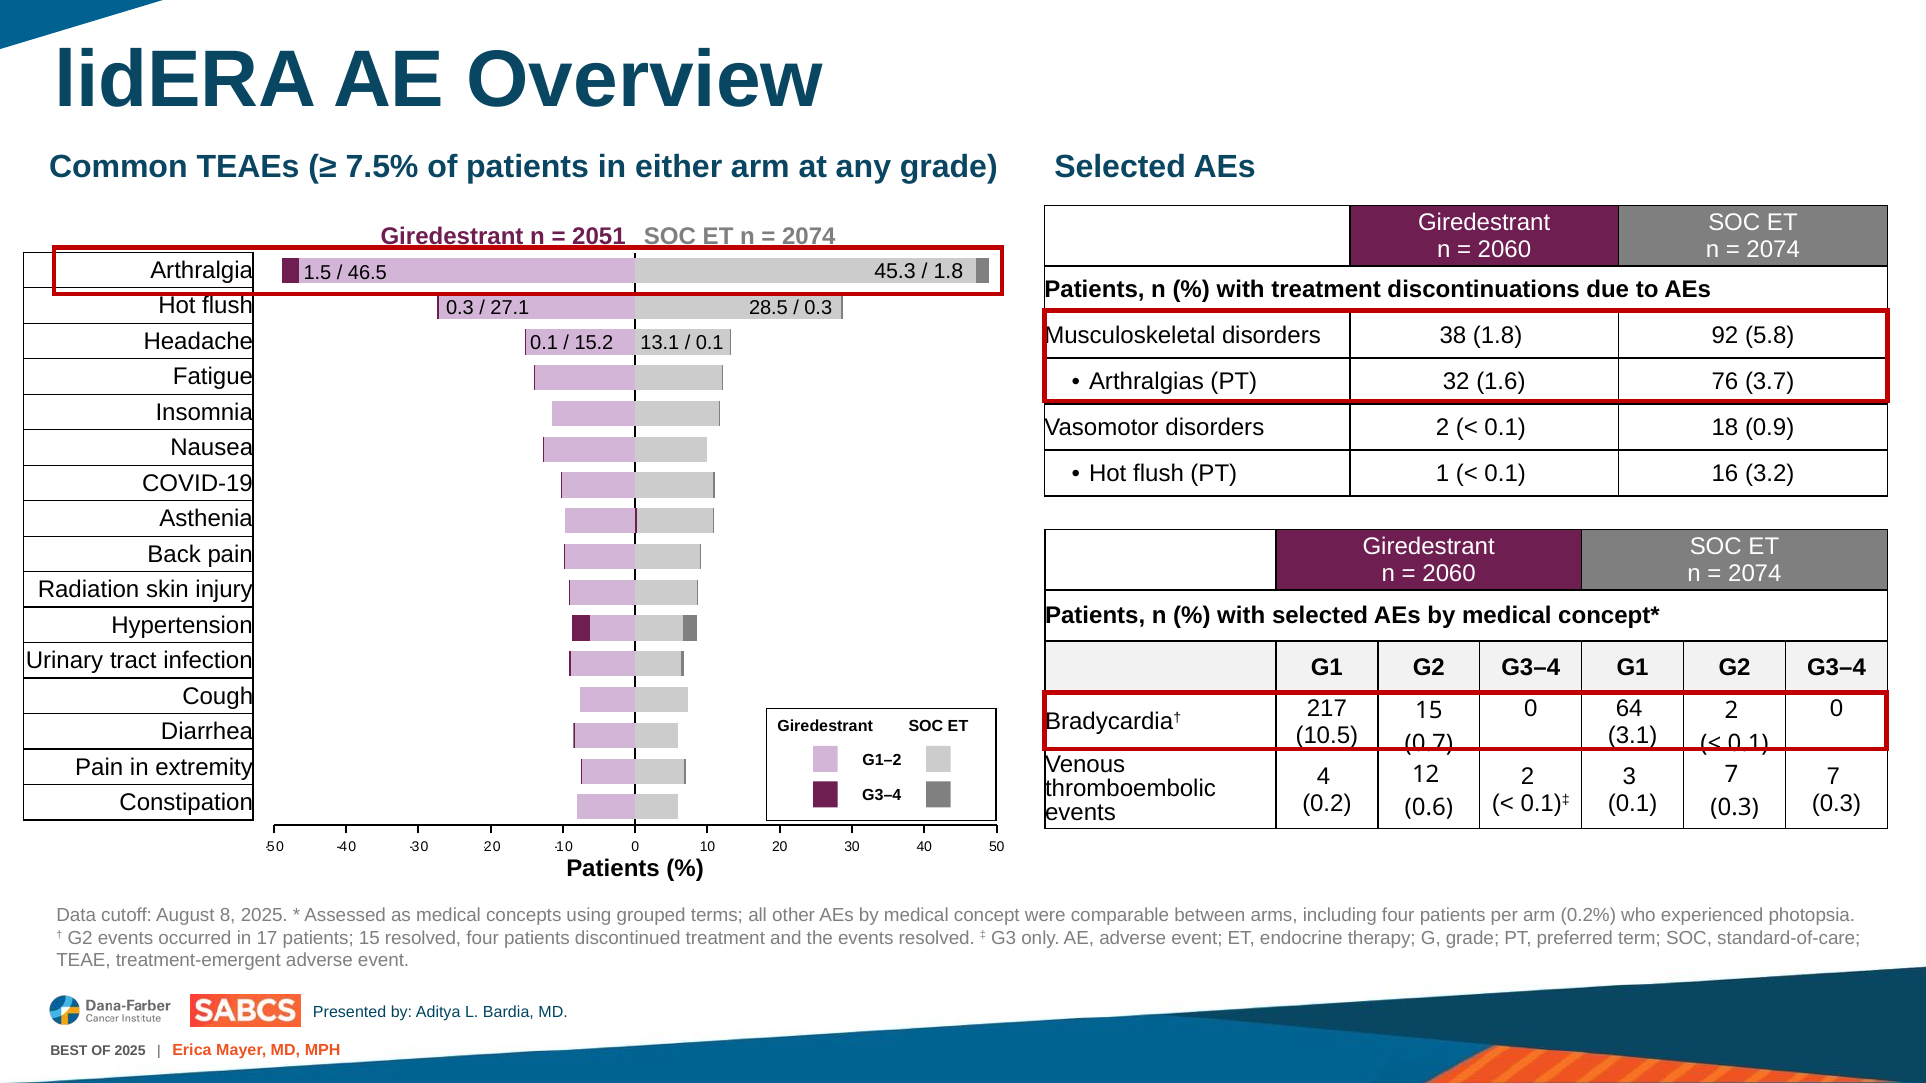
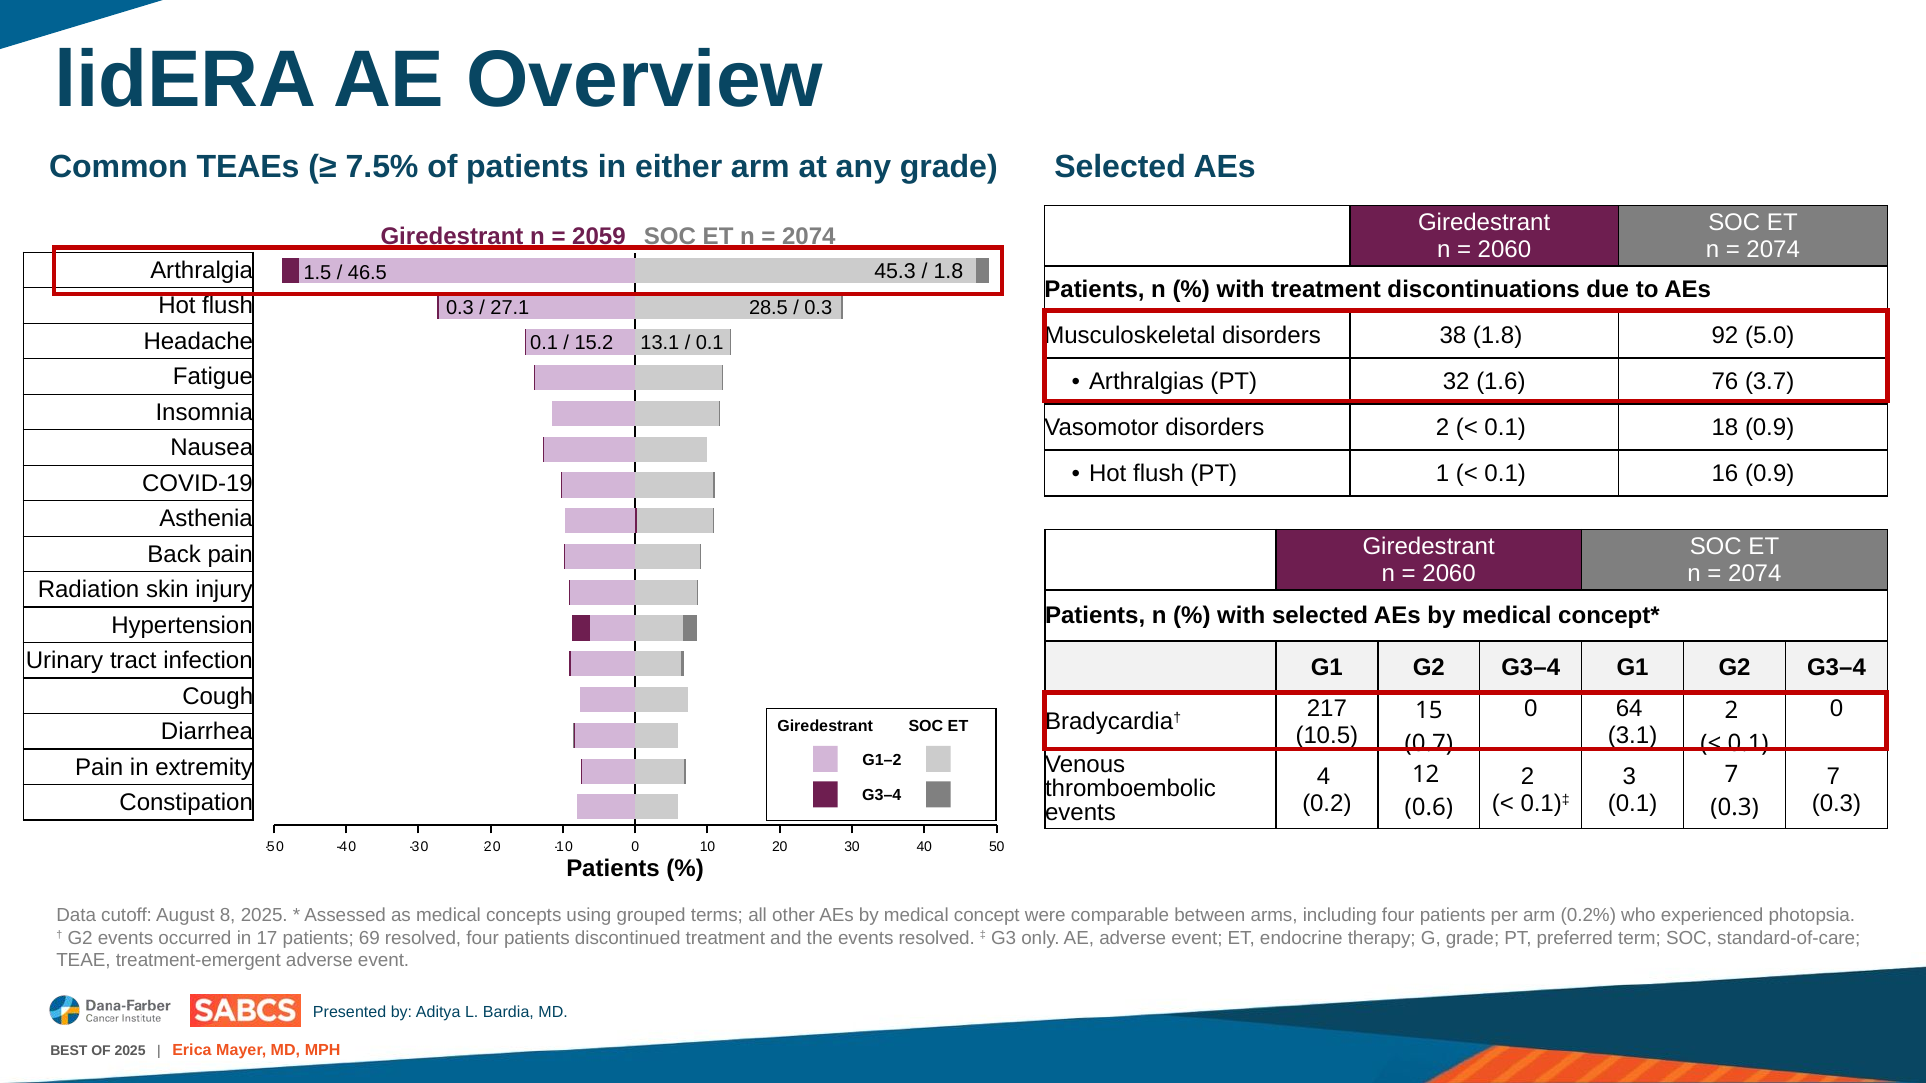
2051: 2051 -> 2059 (599, 237)
5.8: 5.8 -> 5.0 (1770, 335)
16 3.2: 3.2 -> 0.9 (1770, 474)
patients 15: 15 -> 69 (369, 939)
